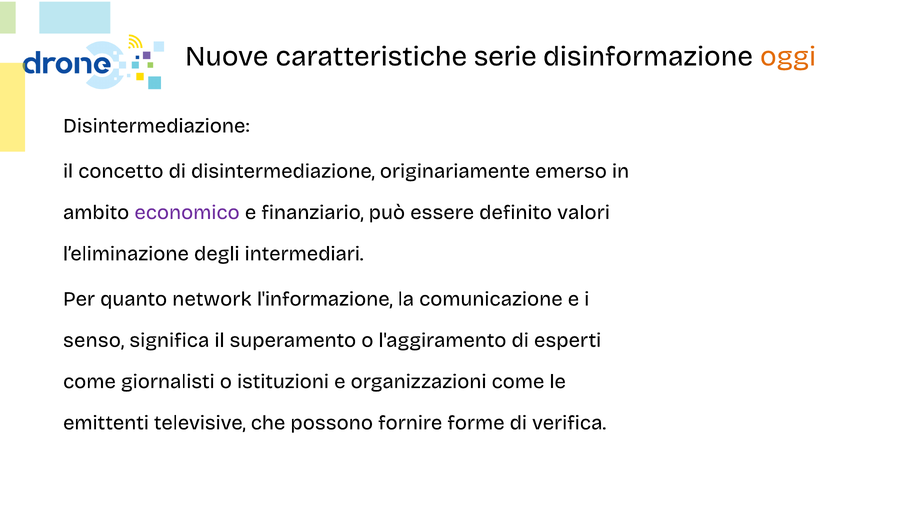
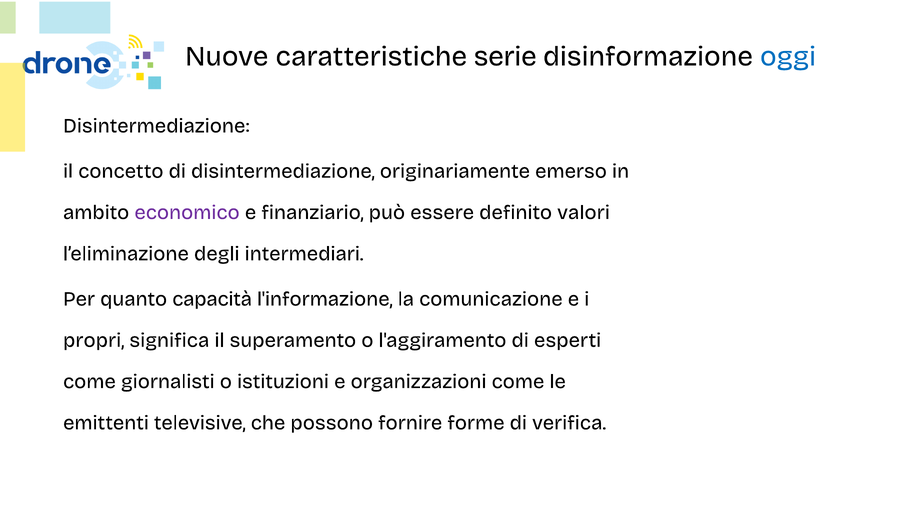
oggi colour: orange -> blue (788, 56)
network: network -> capacità (212, 299)
senso: senso -> propri (94, 340)
